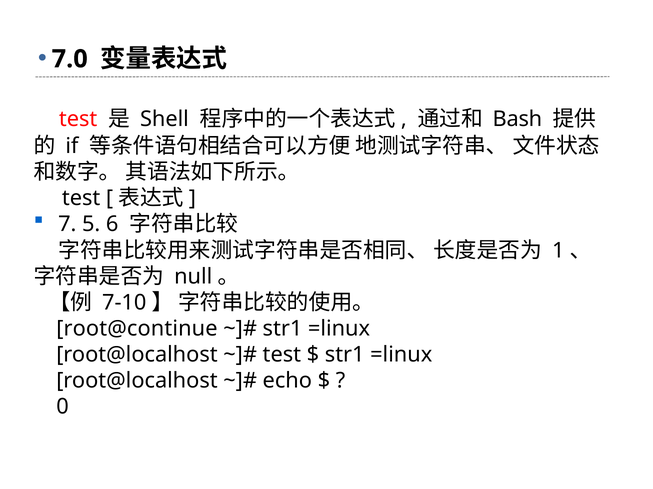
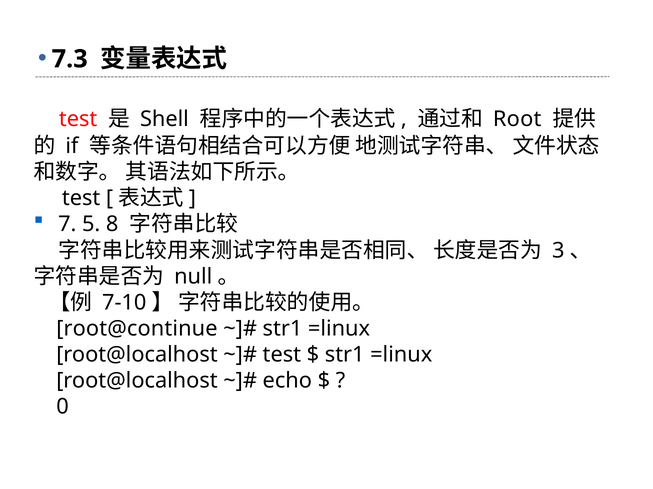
7.0: 7.0 -> 7.3 (70, 59)
Bash: Bash -> Root (517, 119)
6: 6 -> 8 (112, 225)
1: 1 -> 3 (558, 251)
